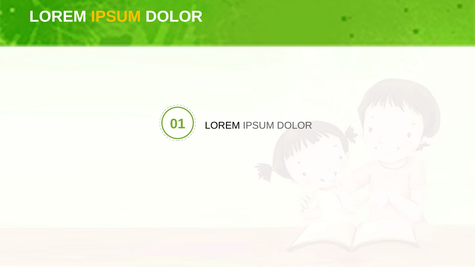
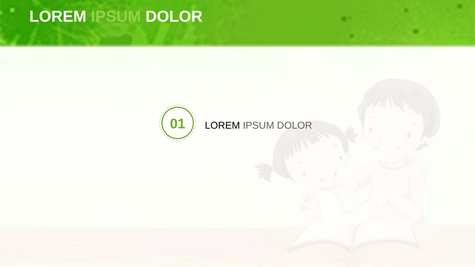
IPSUM colour: yellow -> light green (116, 17)
